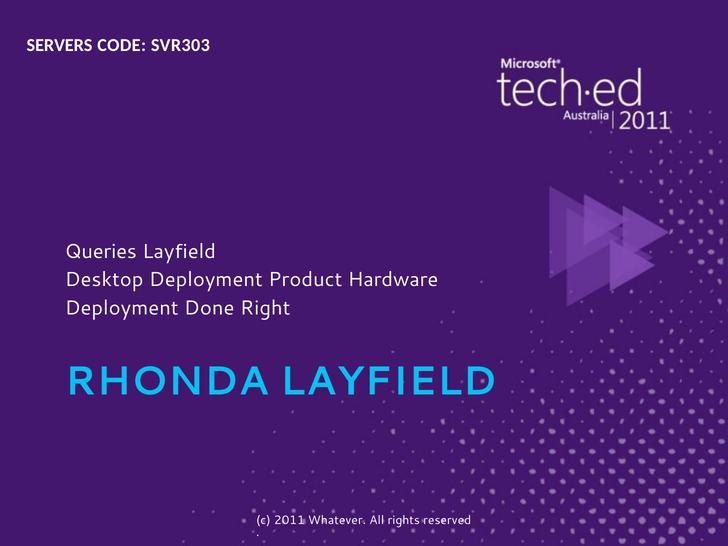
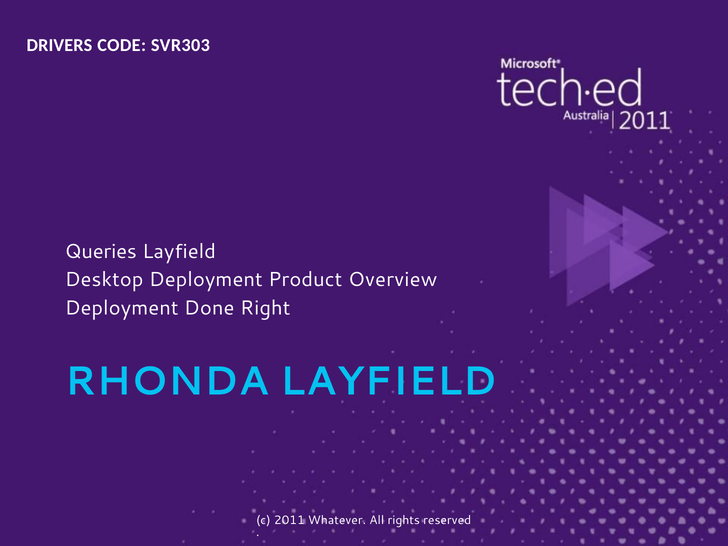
SERVERS: SERVERS -> DRIVERS (59, 45)
Hardware: Hardware -> Overview (393, 280)
